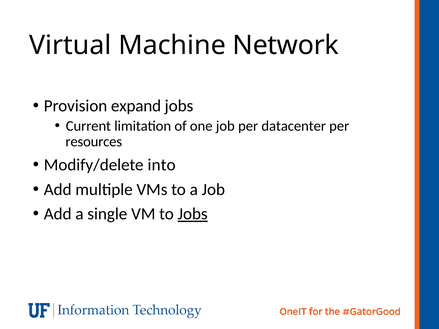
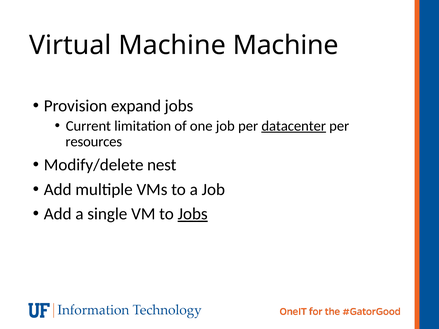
Machine Network: Network -> Machine (286, 45)
datacenter underline: none -> present (294, 126)
into: into -> nest (162, 165)
